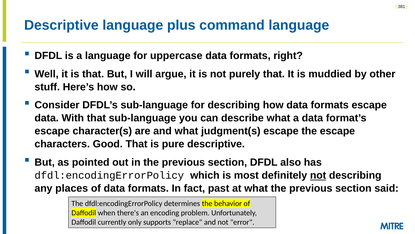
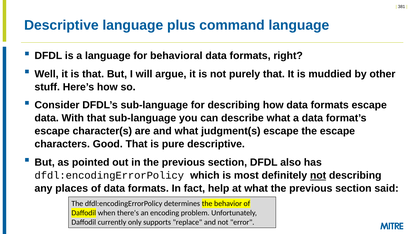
uppercase: uppercase -> behavioral (176, 56)
past: past -> help (219, 188)
